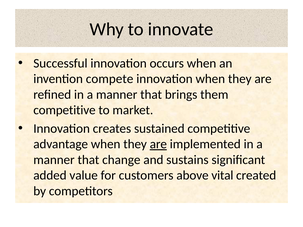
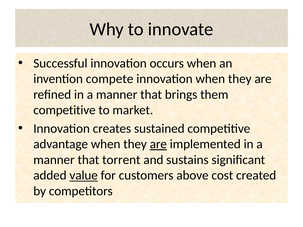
change: change -> torrent (121, 160)
value underline: none -> present (84, 176)
vital: vital -> cost (222, 176)
